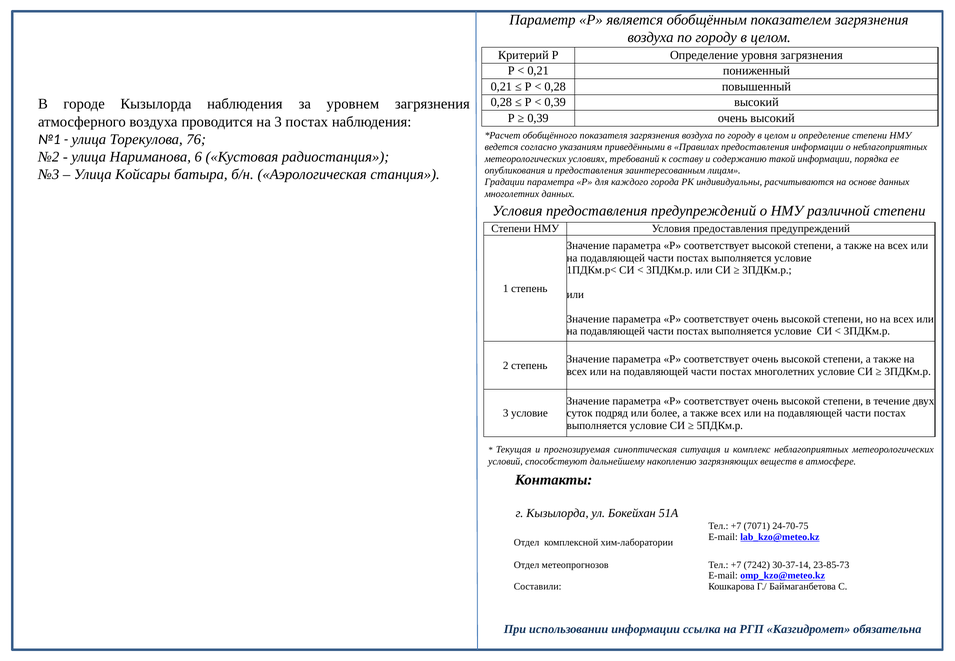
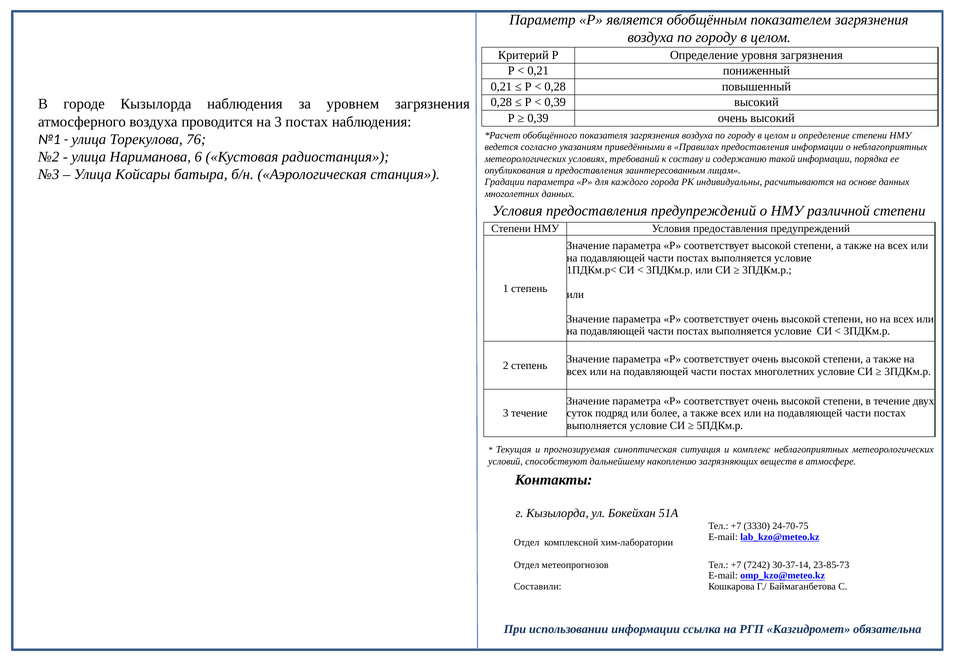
3 условие: условие -> течение (529, 413)
7071: 7071 -> 3330 (757, 526)
